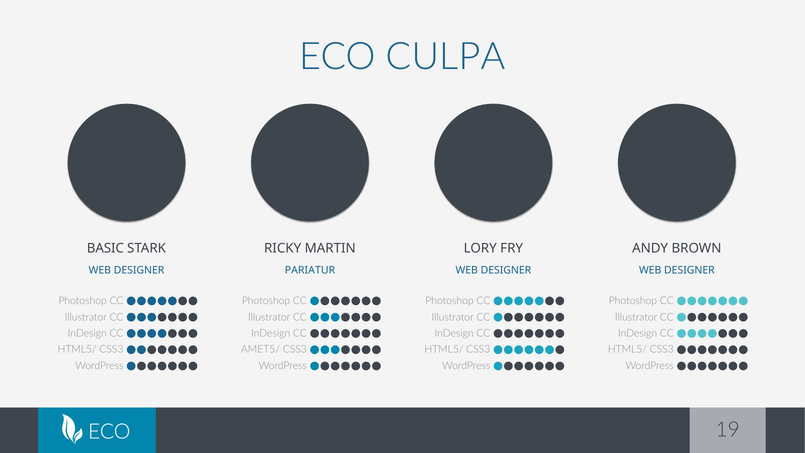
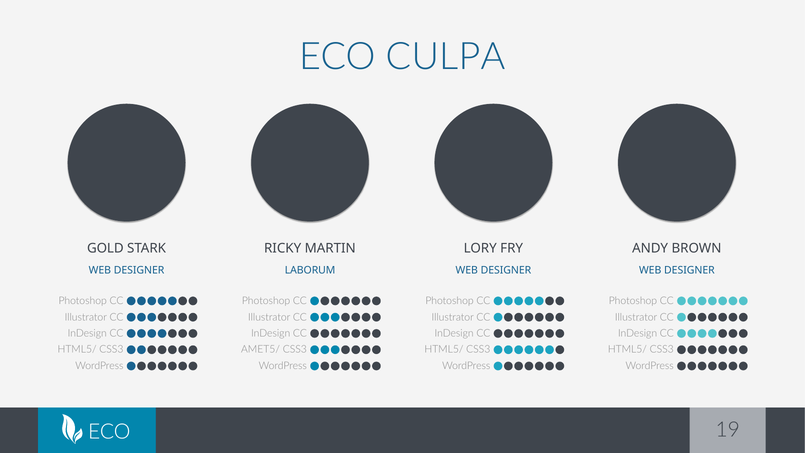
BASIC: BASIC -> GOLD (105, 248)
PARIATUR: PARIATUR -> LABORUM (310, 270)
